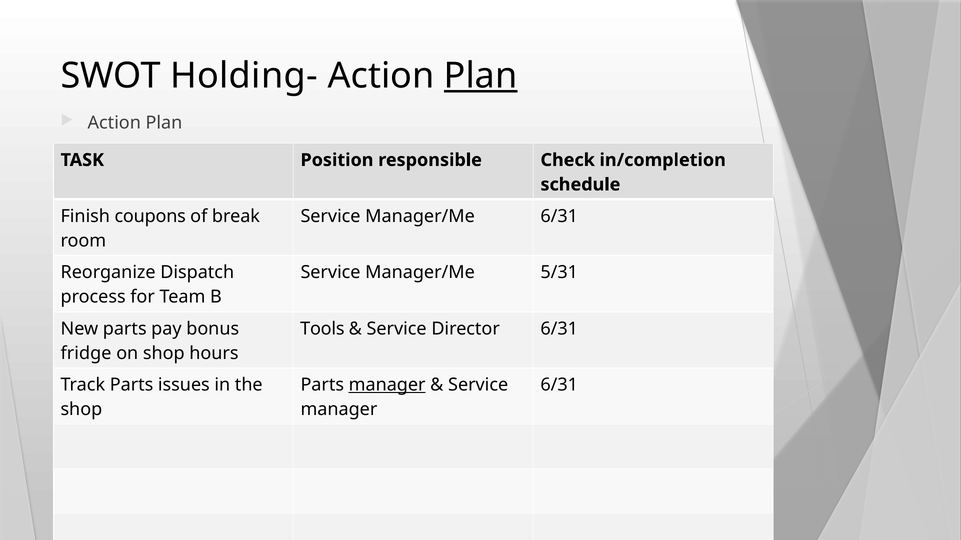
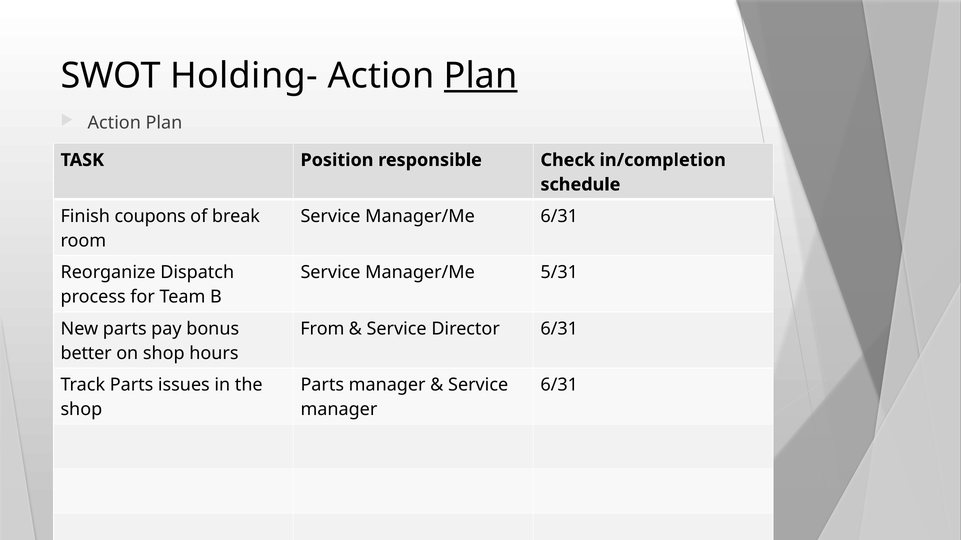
Tools: Tools -> From (322, 329)
fridge: fridge -> better (86, 354)
manager underline: present -> none (387, 385)
